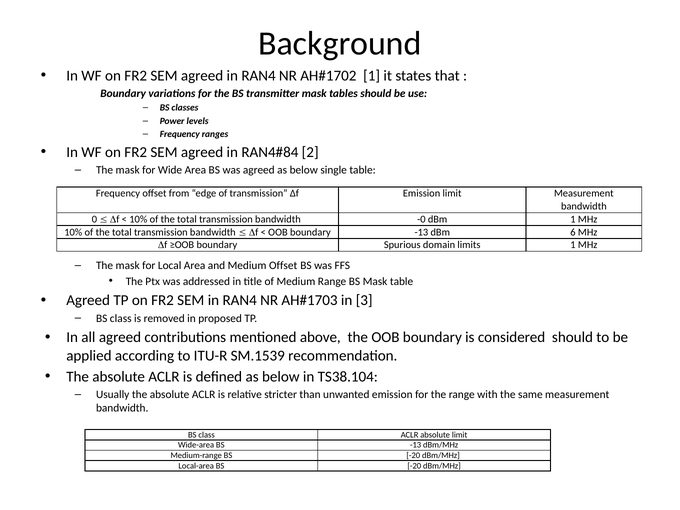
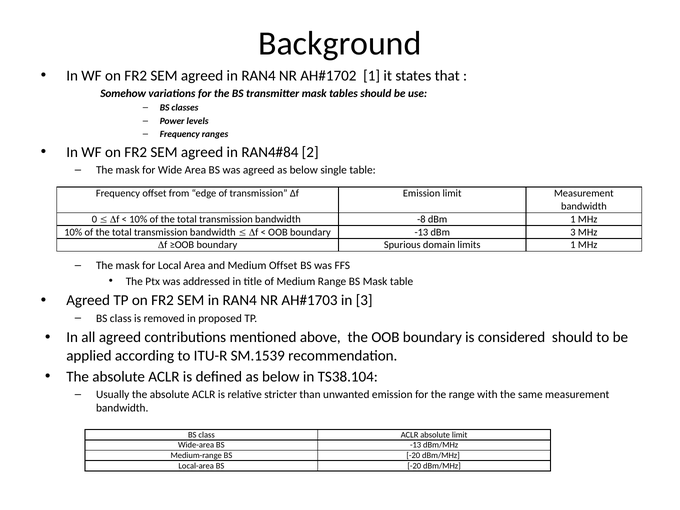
Boundary: Boundary -> Somehow (123, 94)
-0: -0 -> -8 (421, 219)
dBm 6: 6 -> 3 (573, 232)
